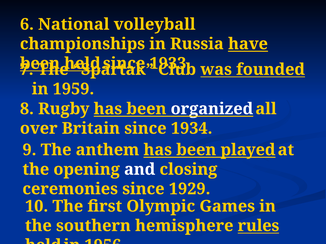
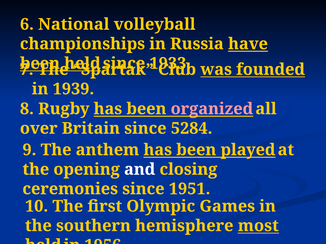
1959: 1959 -> 1939 (73, 89)
organized colour: white -> pink (212, 109)
1934: 1934 -> 5284 (192, 129)
1929: 1929 -> 1951 (190, 189)
rules: rules -> most (258, 226)
